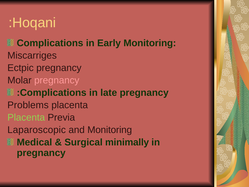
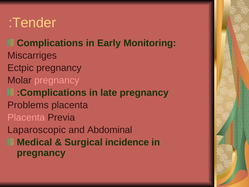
Hoqani: Hoqani -> Tender (34, 23)
Placenta colour: light green -> pink (26, 117)
and Monitoring: Monitoring -> Abdominal (110, 130)
minimally: minimally -> incidence (127, 142)
